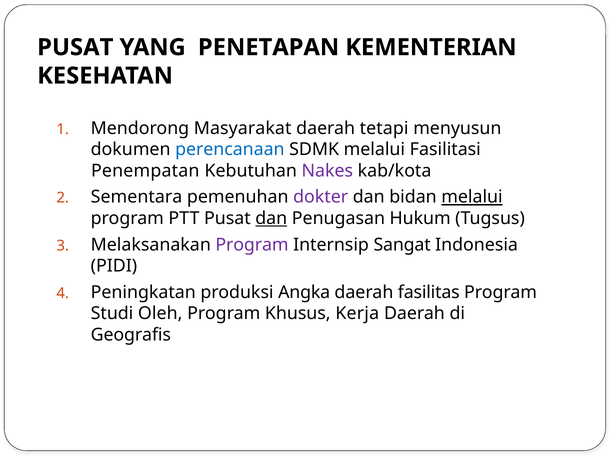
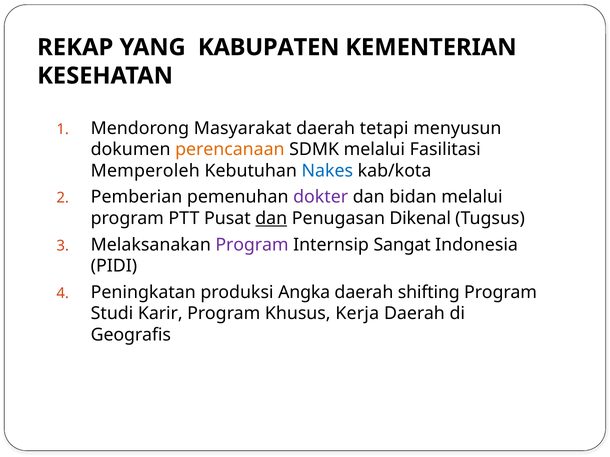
PUSAT: PUSAT -> REKAP (75, 47)
PENETAPAN: PENETAPAN -> KABUPATEN (269, 47)
perencanaan colour: blue -> orange (230, 150)
Penempatan: Penempatan -> Memperoleh (145, 171)
Nakes colour: purple -> blue (327, 171)
Sementara: Sementara -> Pemberian (137, 197)
melalui underline: present -> none (472, 197)
Hukum: Hukum -> Dikenal (420, 219)
fasilitas: fasilitas -> shifting (429, 293)
Oleh: Oleh -> Karir (160, 314)
